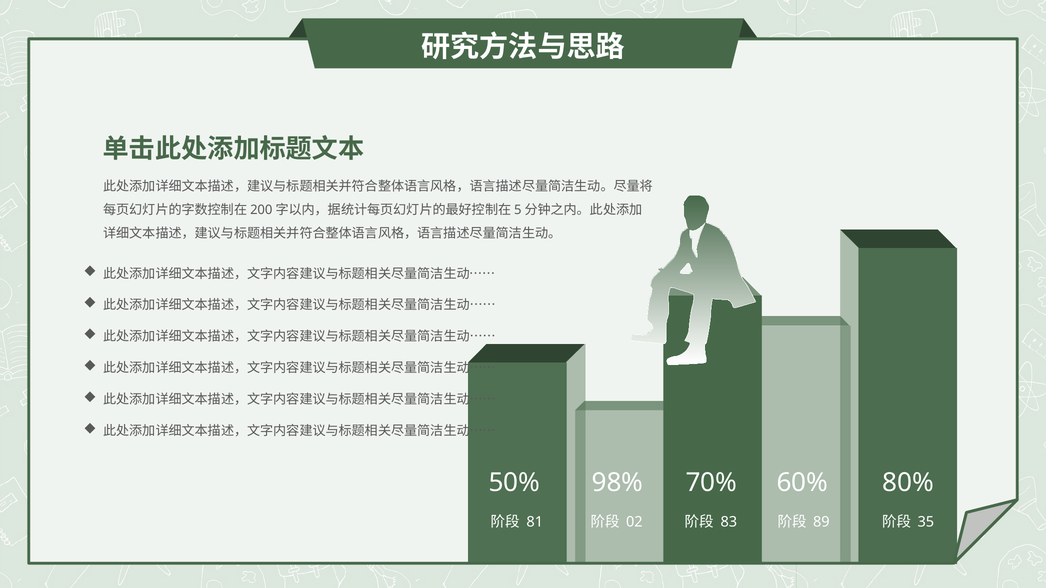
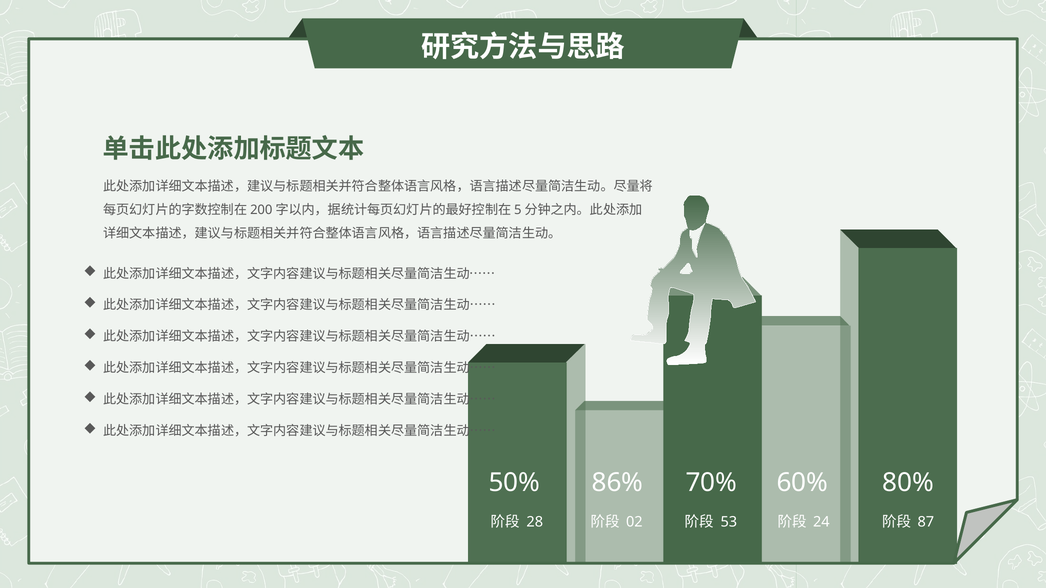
98%: 98% -> 86% (617, 483)
81: 81 -> 28 (535, 523)
83: 83 -> 53 (729, 523)
89: 89 -> 24 (821, 523)
35: 35 -> 87 (926, 523)
